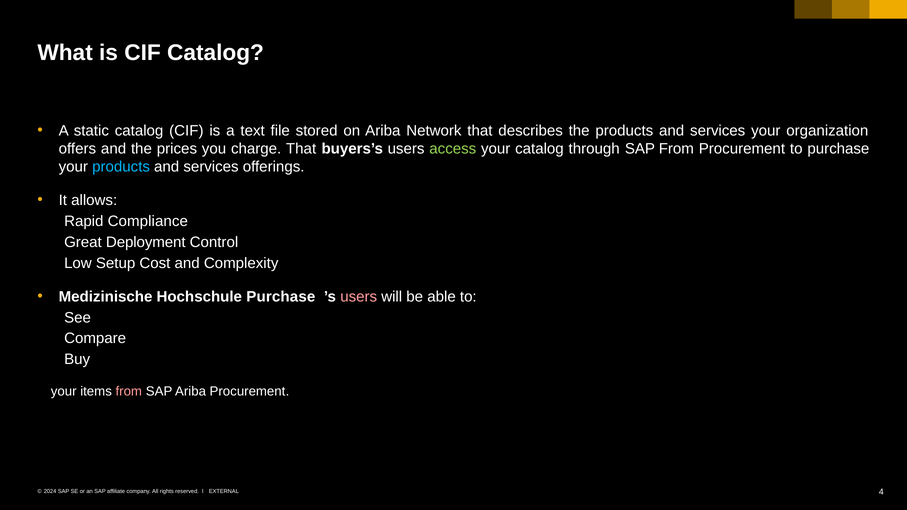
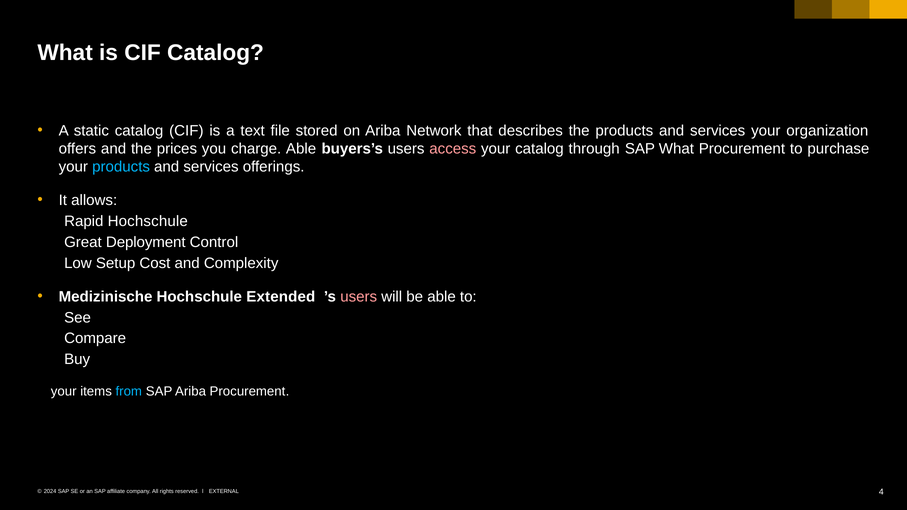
charge That: That -> Able (301, 149)
access colour: light green -> pink (453, 149)
SAP From: From -> What (676, 149)
Rapid Compliance: Compliance -> Hochschule (148, 221)
Hochschule Purchase: Purchase -> Extended (281, 297)
from colour: pink -> light blue (129, 392)
